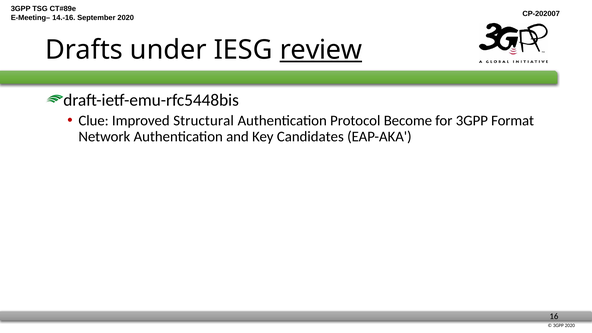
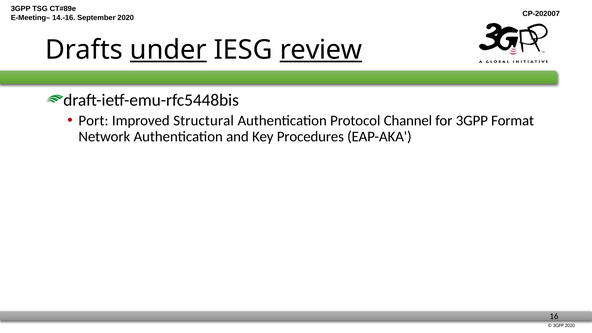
under underline: none -> present (168, 50)
Clue: Clue -> Port (93, 120)
Become: Become -> Channel (408, 120)
Candidates: Candidates -> Procedures (310, 136)
